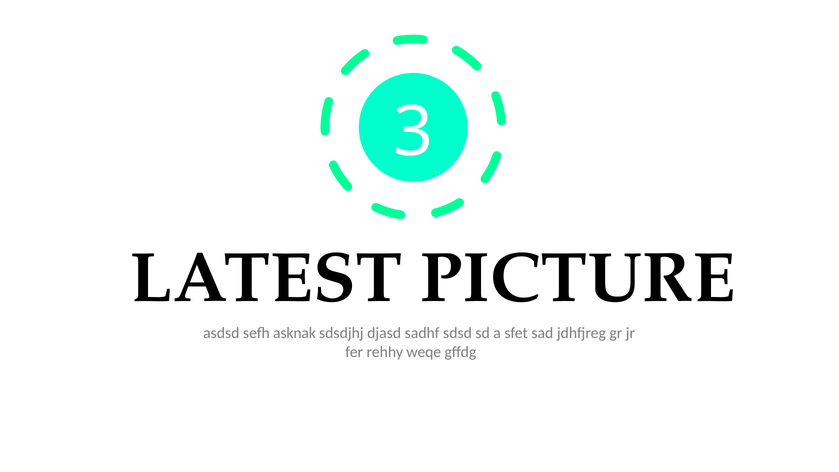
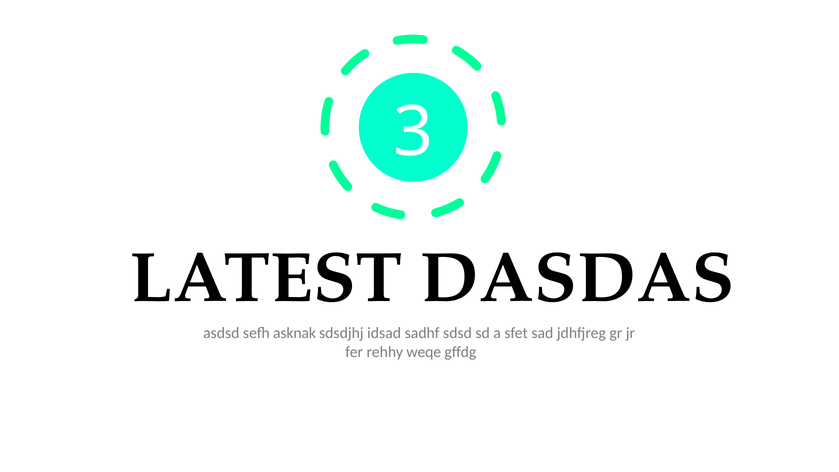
PICTURE: PICTURE -> DASDAS (578, 278)
djasd: djasd -> idsad (384, 333)
